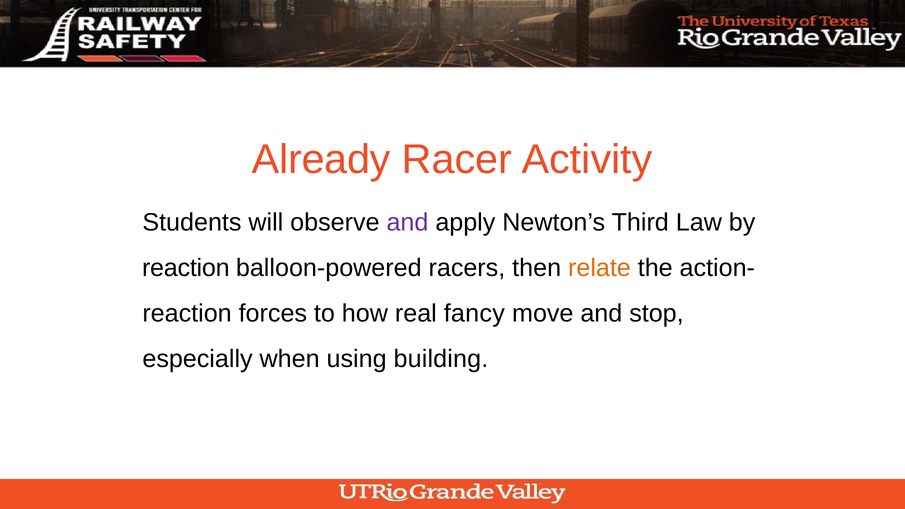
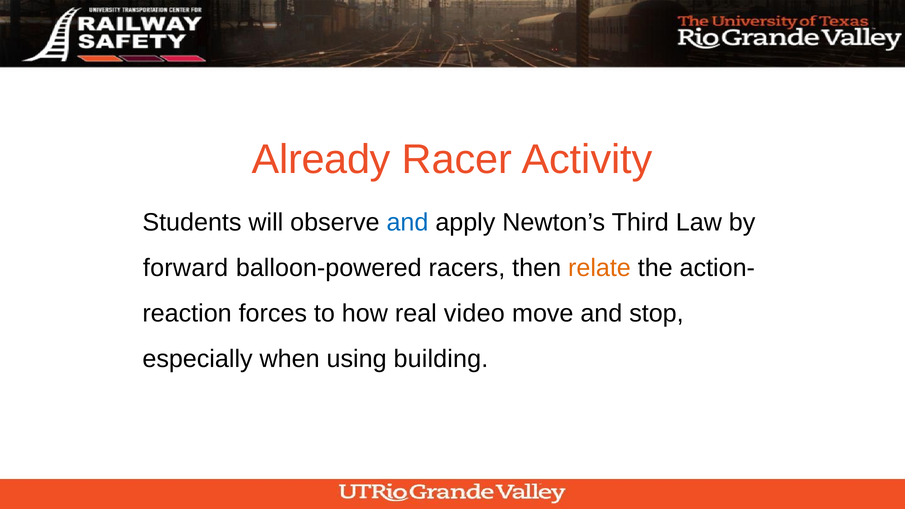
and colour: purple -> blue (407, 223)
reaction: reaction -> forward (186, 268)
fancy: fancy -> video (474, 314)
